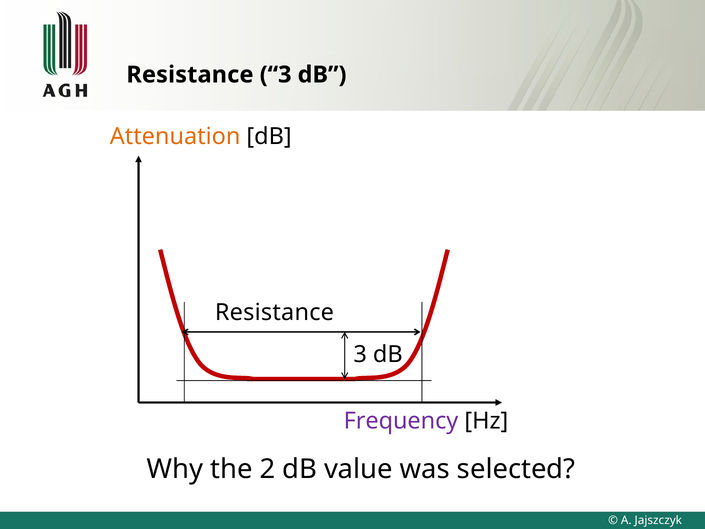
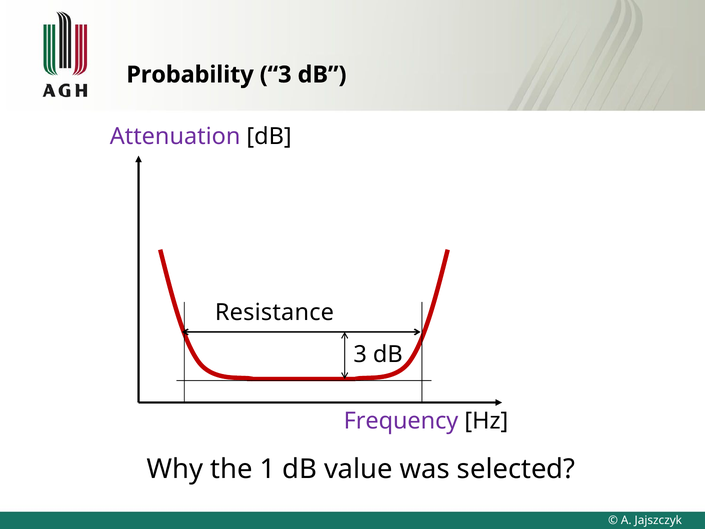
Resistance: Resistance -> Probability (190, 75)
Attenuation colour: orange -> purple (175, 136)
2: 2 -> 1 (268, 469)
